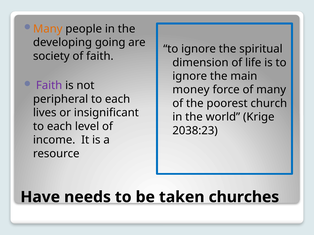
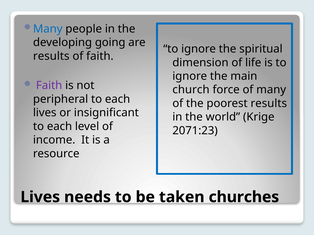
Many colour: orange -> blue (48, 29)
society: society -> results (51, 56)
money: money -> church (191, 90)
poorest church: church -> results (269, 104)
2038:23: 2038:23 -> 2071:23 (195, 131)
Have: Have -> Lives (40, 197)
